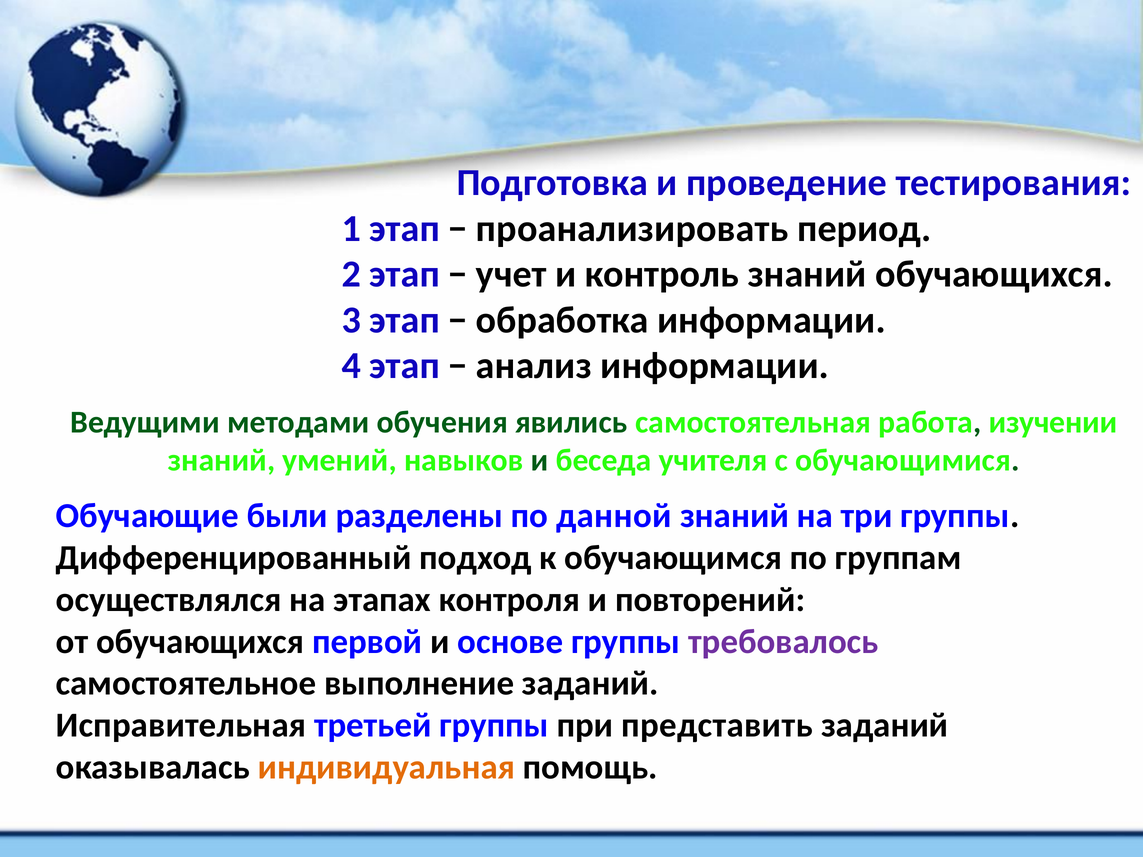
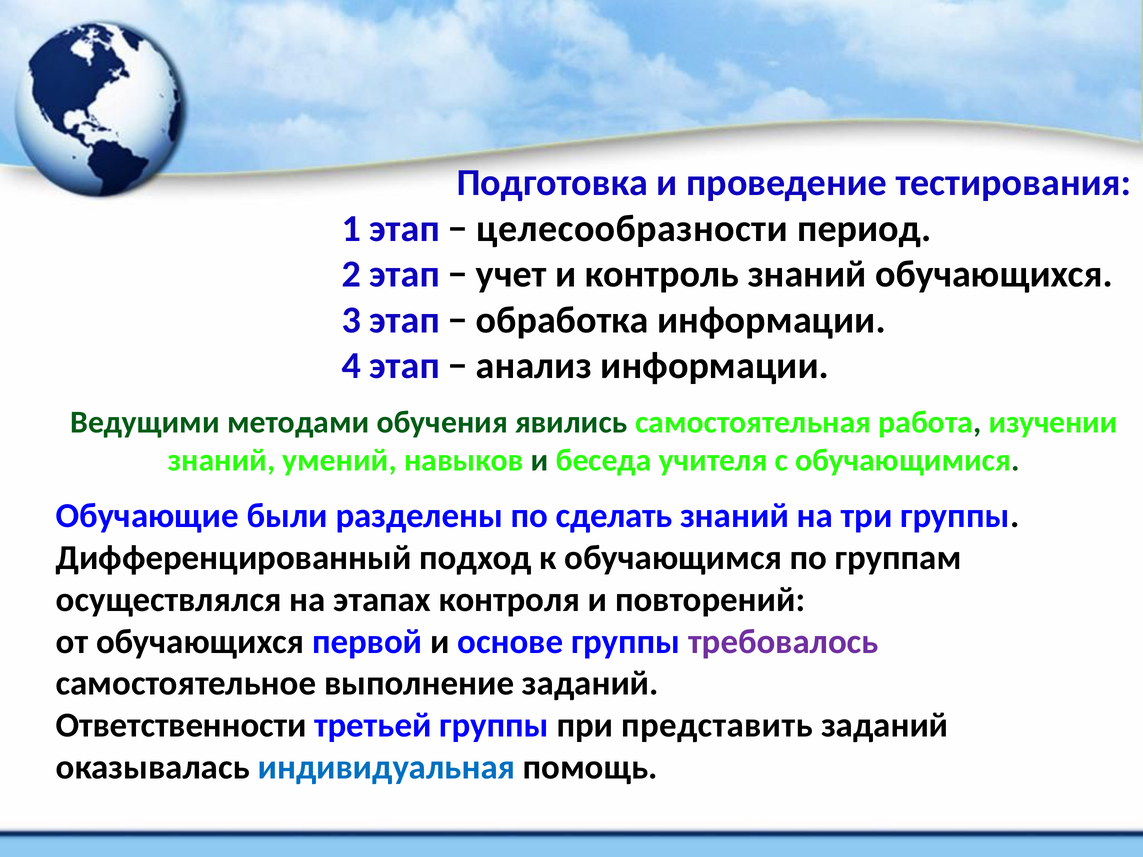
проанализировать: проанализировать -> целесообразности (632, 229)
данной: данной -> сделать (614, 516)
Исправительная: Исправительная -> Ответственности (181, 726)
индивидуальная colour: orange -> blue (386, 767)
